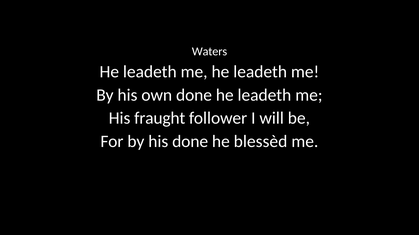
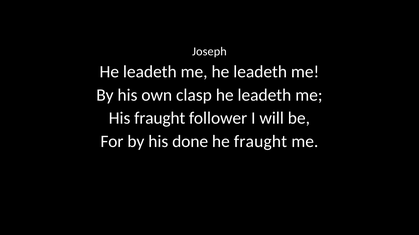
Waters: Waters -> Joseph (209, 52)
own done: done -> clasp (194, 95)
he blessèd: blessèd -> fraught (260, 142)
